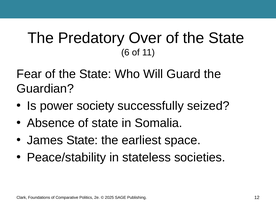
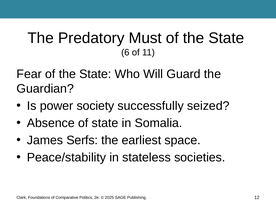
Over: Over -> Must (145, 38)
James State: State -> Serfs (82, 140)
